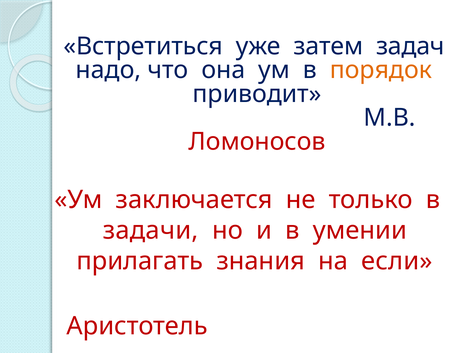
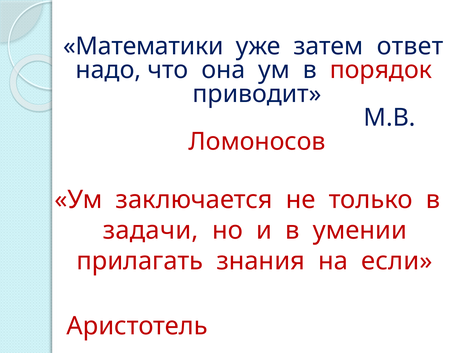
Встретиться: Встретиться -> Математики (143, 46)
задач: задач -> ответ (410, 46)
порядок colour: orange -> red (381, 70)
